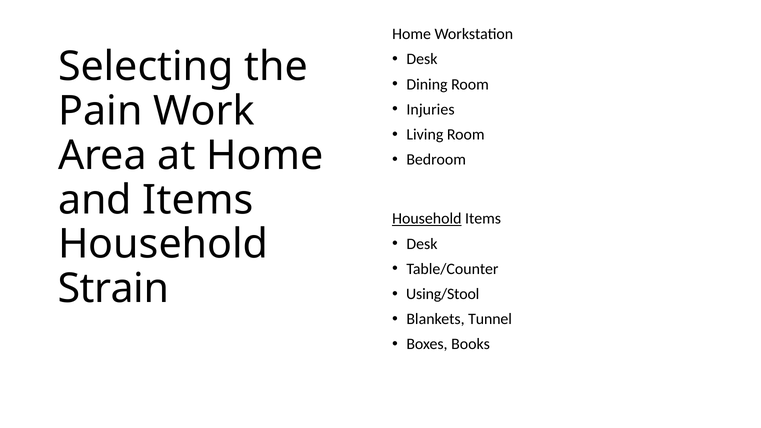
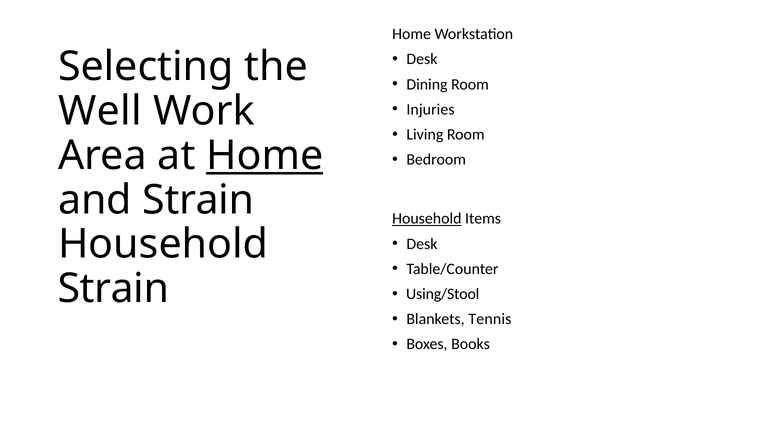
Pain: Pain -> Well (100, 111)
Home underline: none -> present (265, 155)
and Items: Items -> Strain (198, 200)
Tunnel: Tunnel -> Tennis (490, 319)
